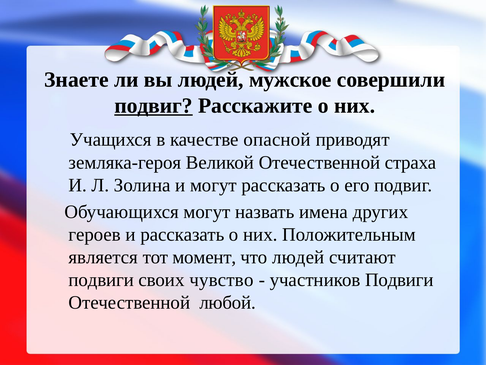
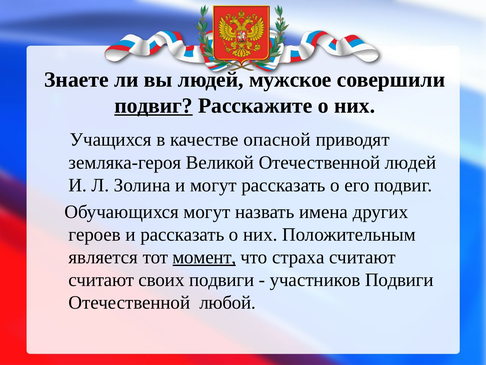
Отечественной страха: страха -> людей (411, 163)
момент underline: none -> present (204, 257)
что людей: людей -> страха (298, 257)
подвиги: подвиги -> считают (101, 279)
своих чувство: чувство -> подвиги (222, 279)
